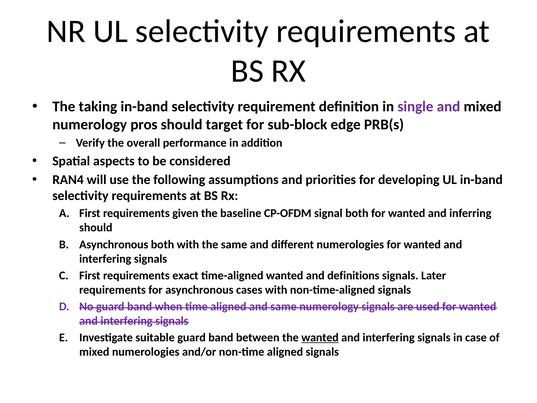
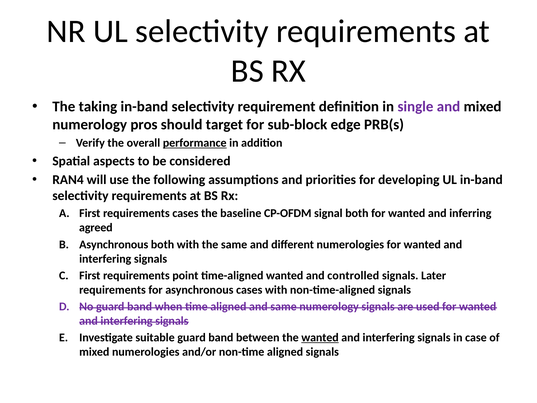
performance underline: none -> present (195, 143)
requirements given: given -> cases (185, 213)
should: should -> agreed (96, 228)
exact: exact -> point (185, 275)
definitions: definitions -> controlled (353, 275)
